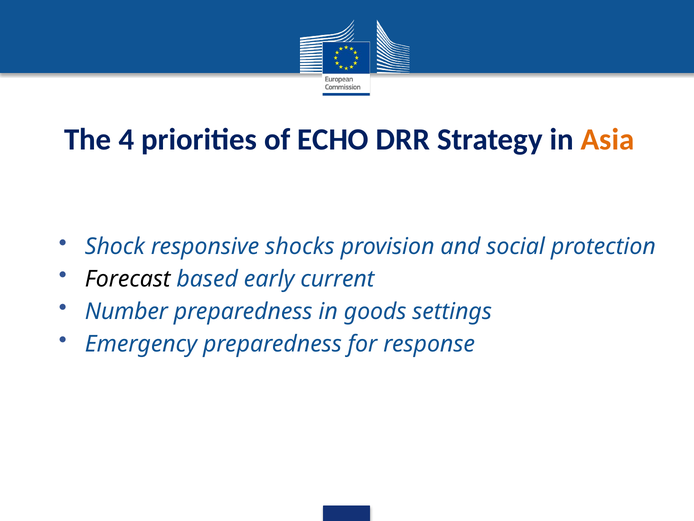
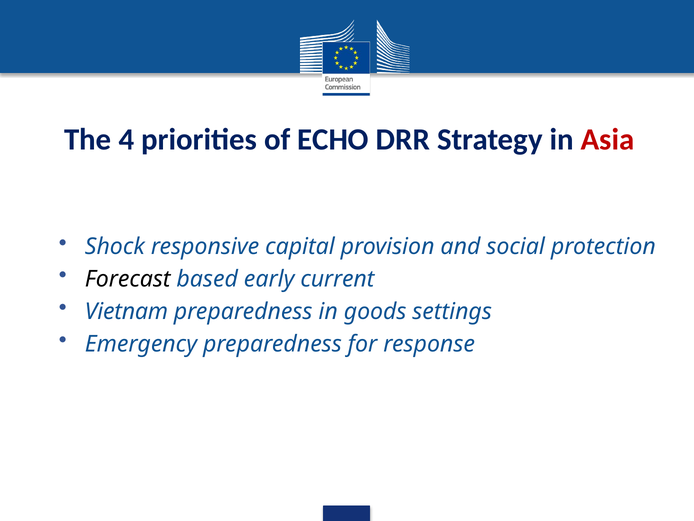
Asia colour: orange -> red (608, 139)
shocks: shocks -> capital (300, 246)
Number: Number -> Vietnam (126, 311)
